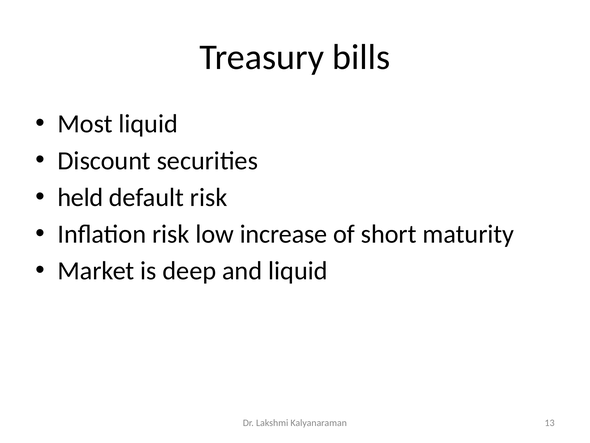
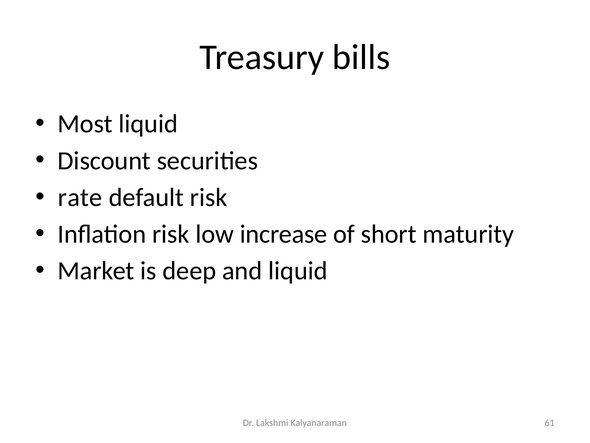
held: held -> rate (80, 197)
13: 13 -> 61 (550, 422)
